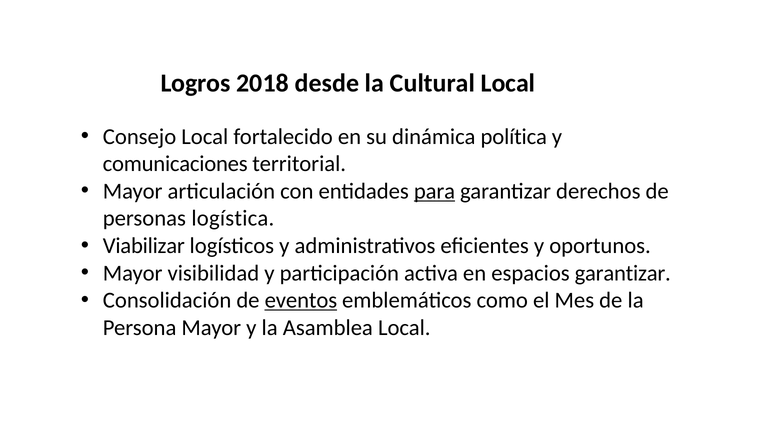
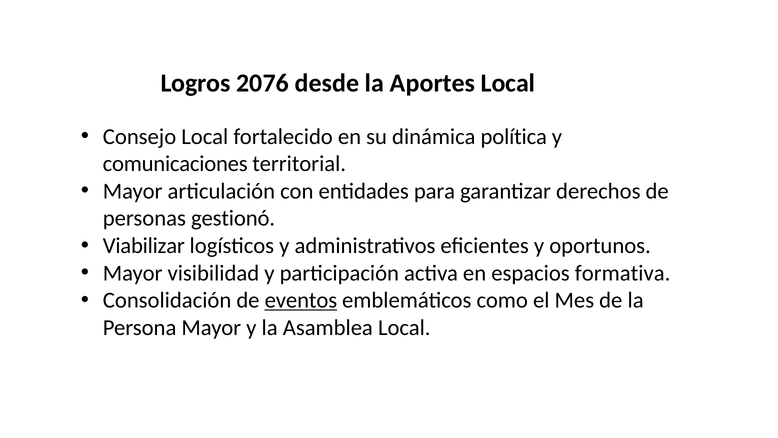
2018: 2018 -> 2076 (263, 83)
Cultural: Cultural -> Aportes (433, 83)
para underline: present -> none (435, 191)
logística: logística -> gestionó (233, 218)
espacios garantizar: garantizar -> formativa (623, 273)
